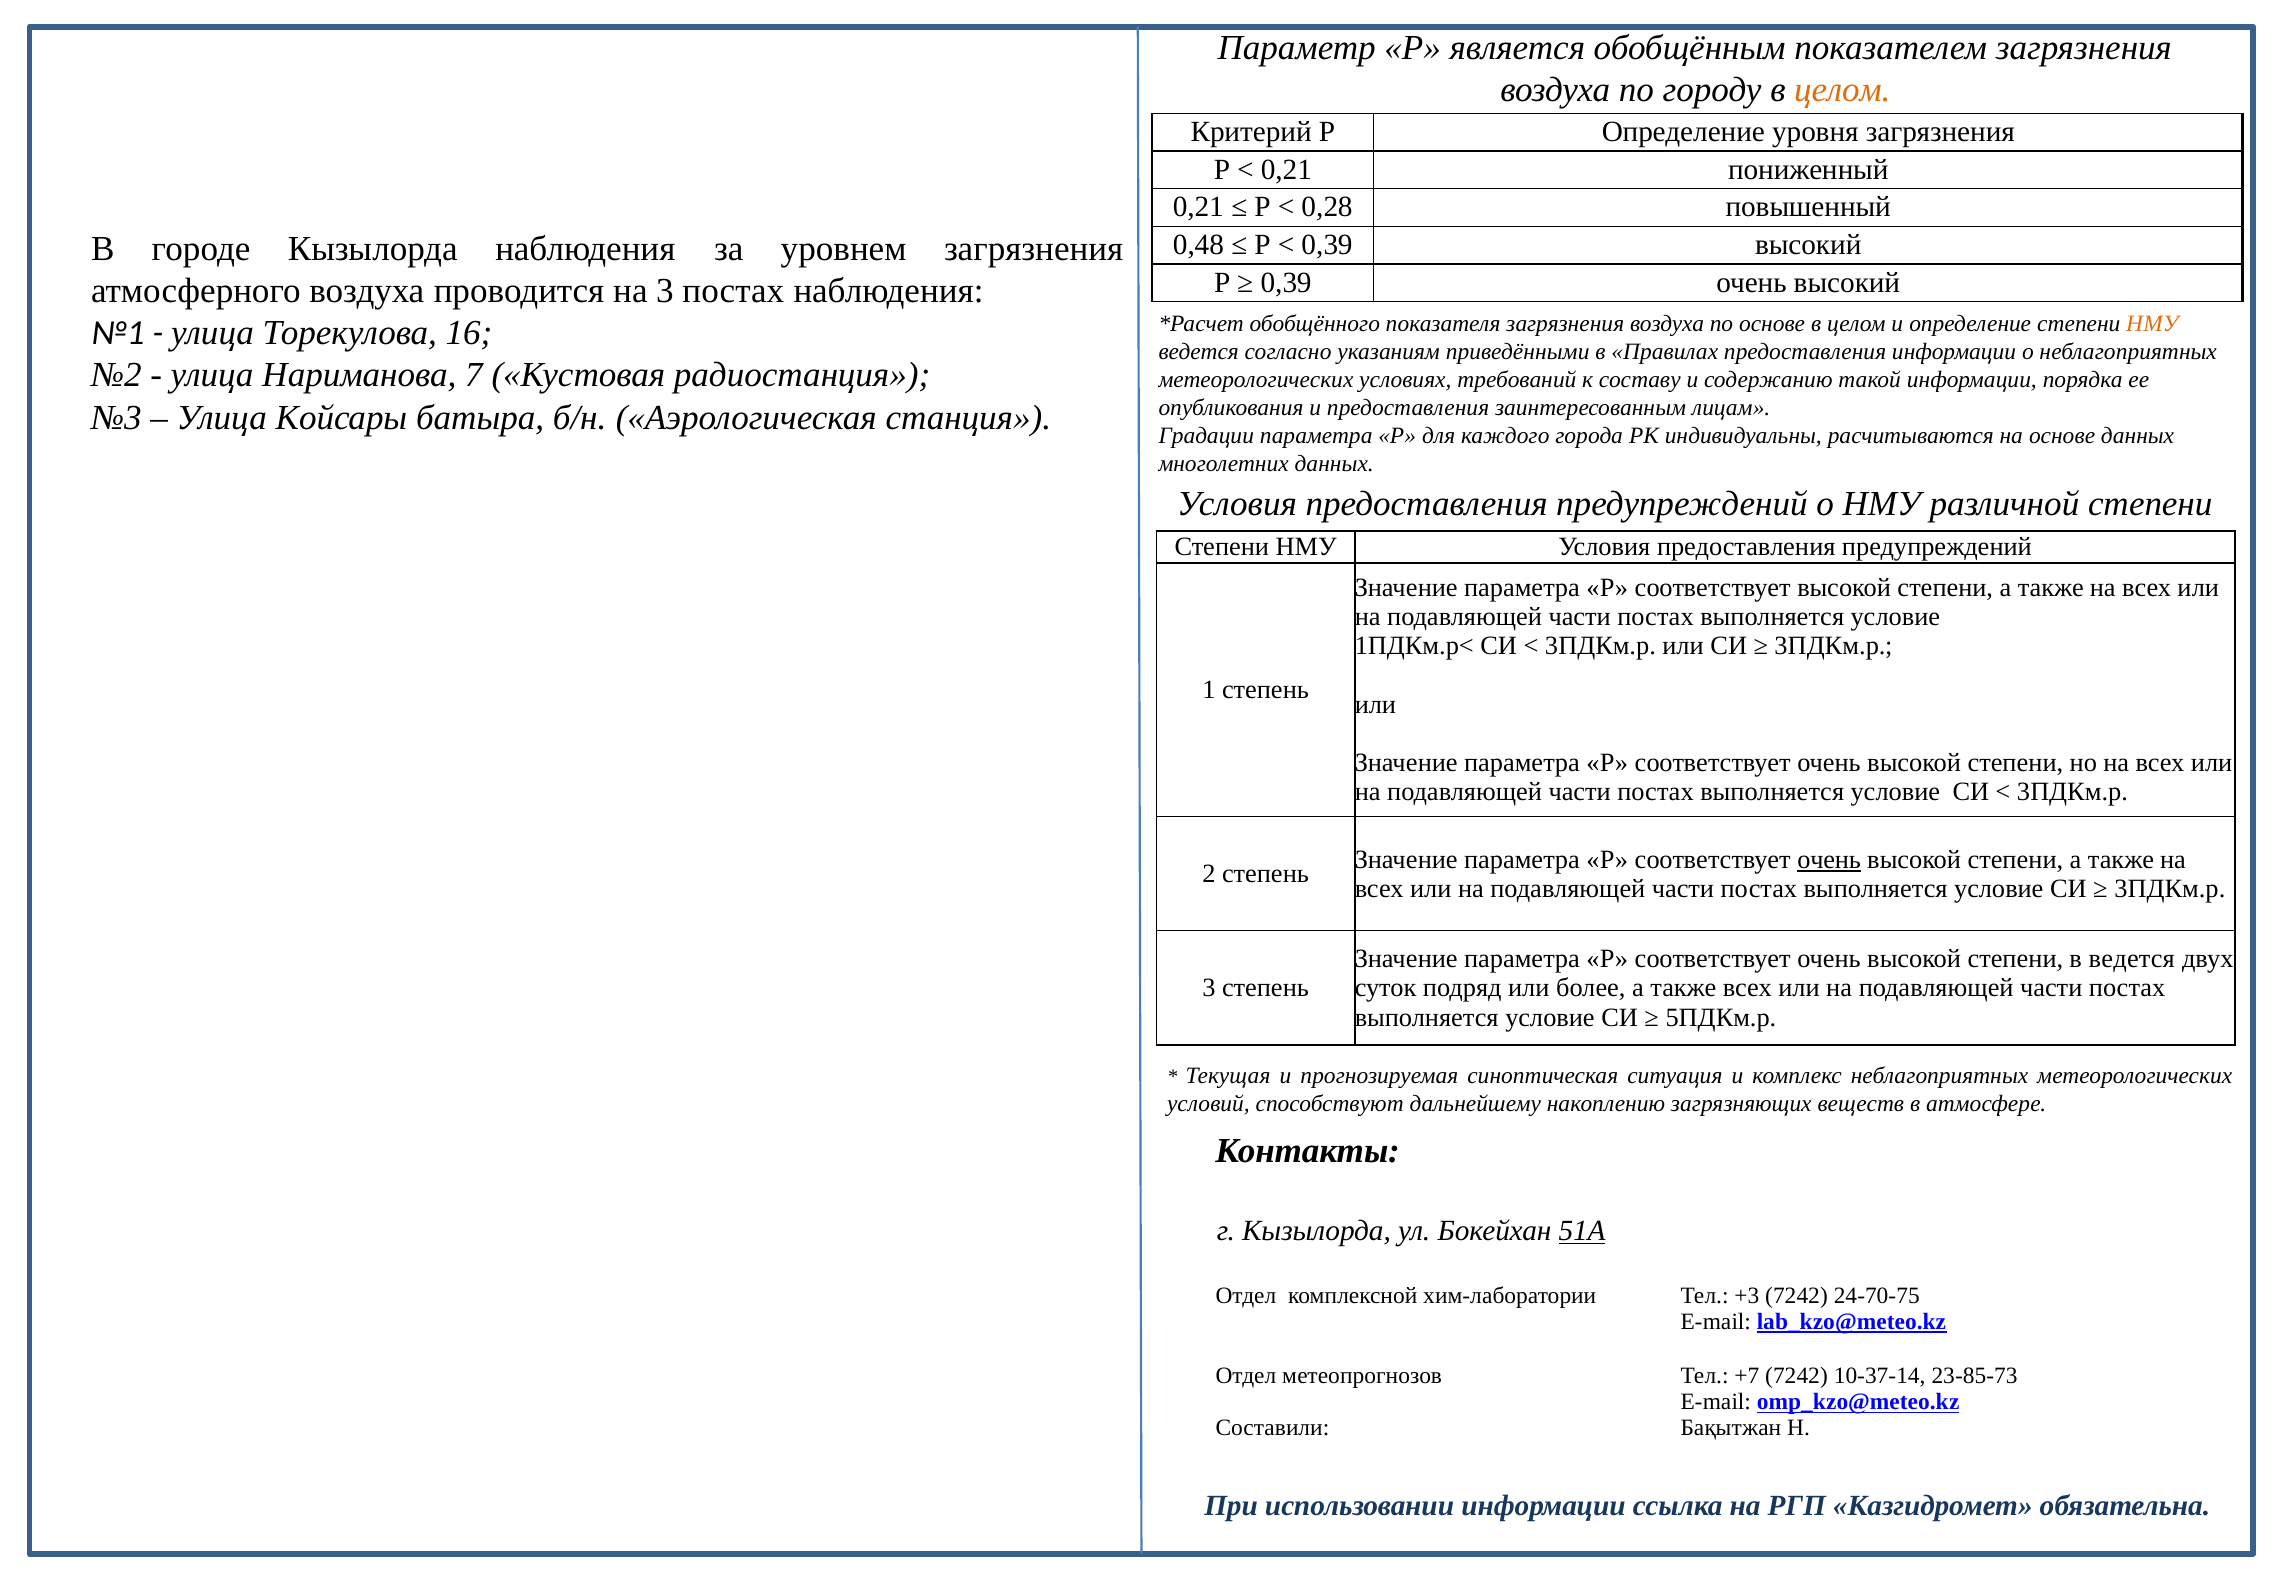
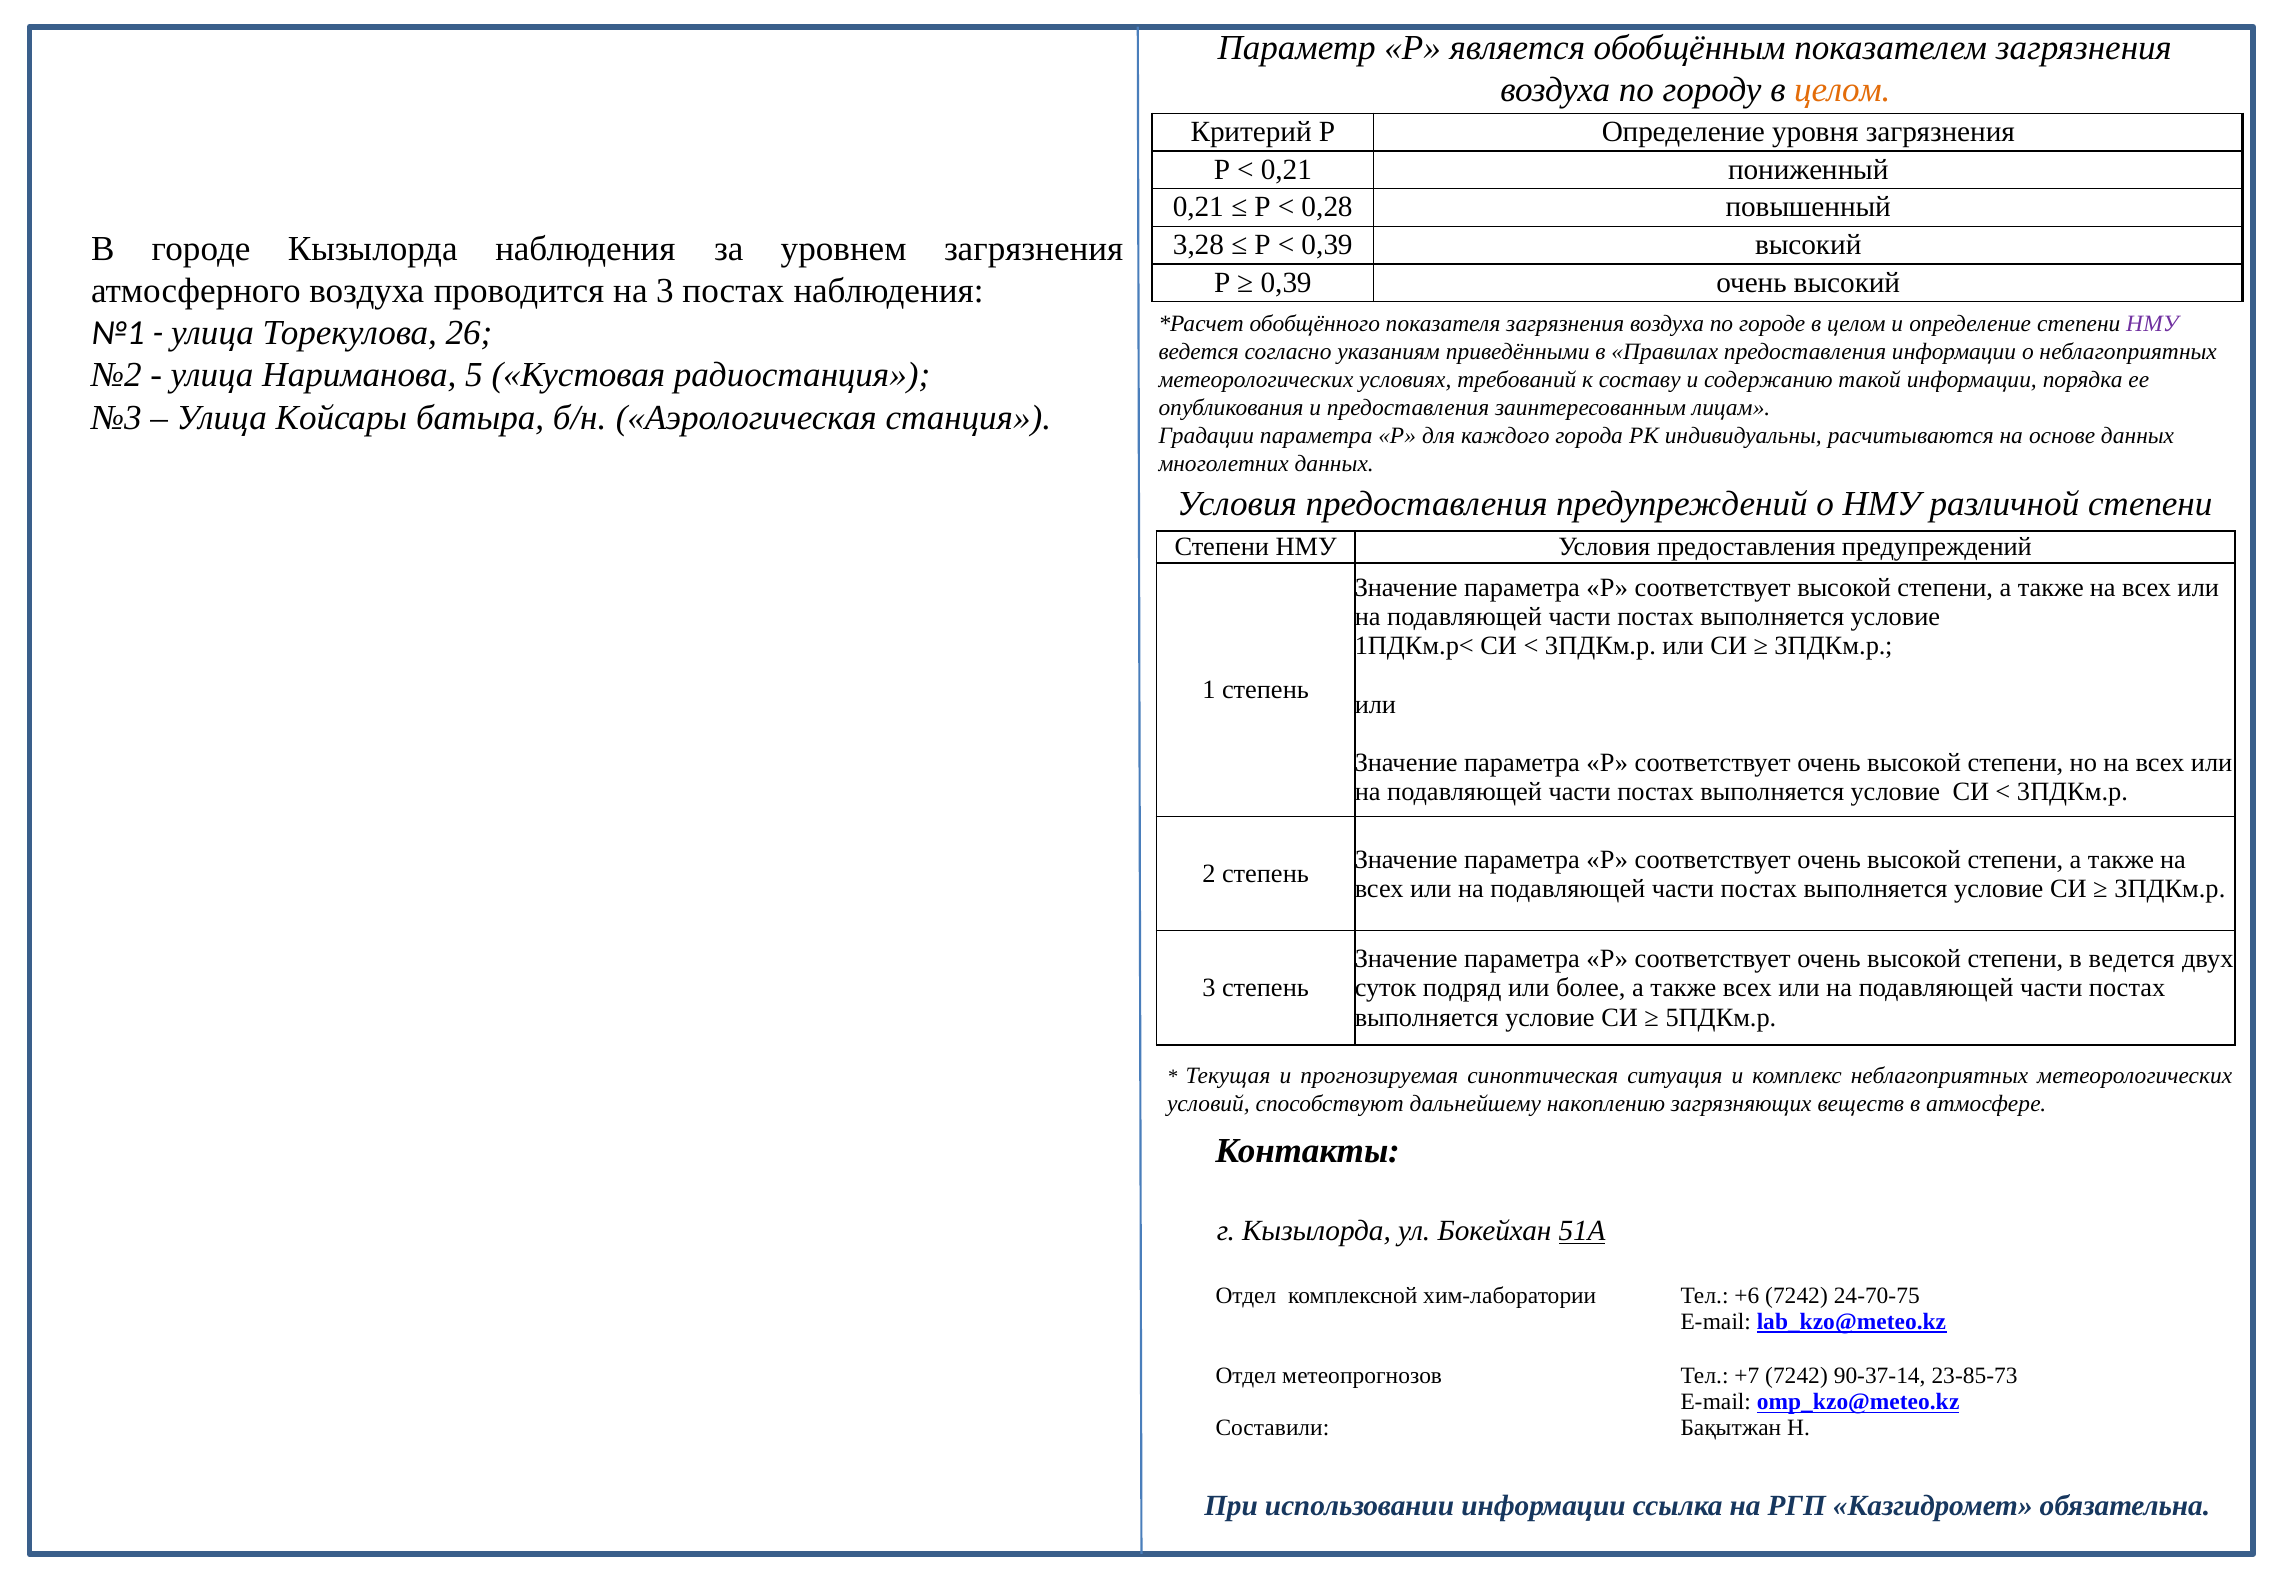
0,48: 0,48 -> 3,28 (1198, 245)
по основе: основе -> городе (1772, 324)
НМУ colour: orange -> purple (2152, 324)
16: 16 -> 26 (469, 333)
7: 7 -> 5 (474, 375)
очень underline: present -> none (1829, 859)
+3: +3 -> +6 (1747, 1295)
10-37-14: 10-37-14 -> 90-37-14 (1880, 1376)
